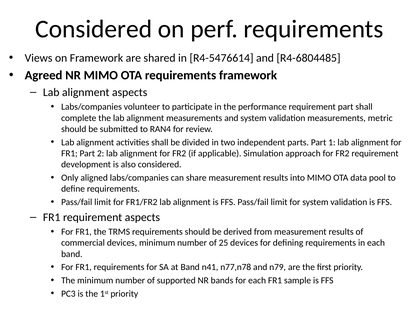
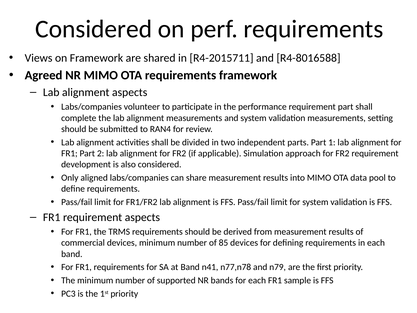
R4-5476614: R4-5476614 -> R4-2015711 (222, 58)
R4-6804485: R4-6804485 -> R4-8016588 (308, 58)
metric: metric -> setting (380, 118)
25: 25 -> 85 (223, 243)
